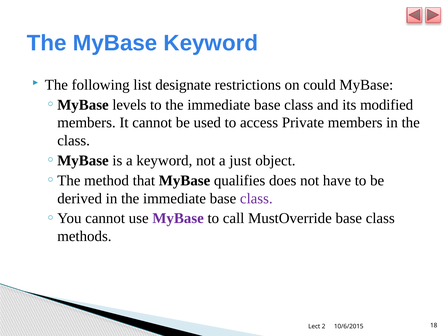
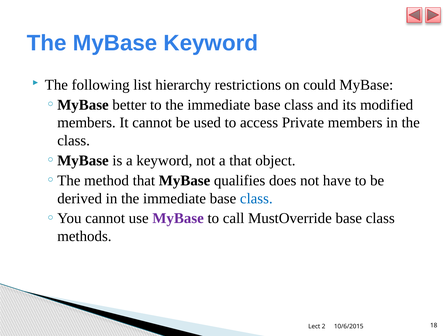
designate: designate -> hierarchy (183, 85)
levels: levels -> better (129, 105)
a just: just -> that (240, 161)
class colour: purple -> blue (256, 198)
